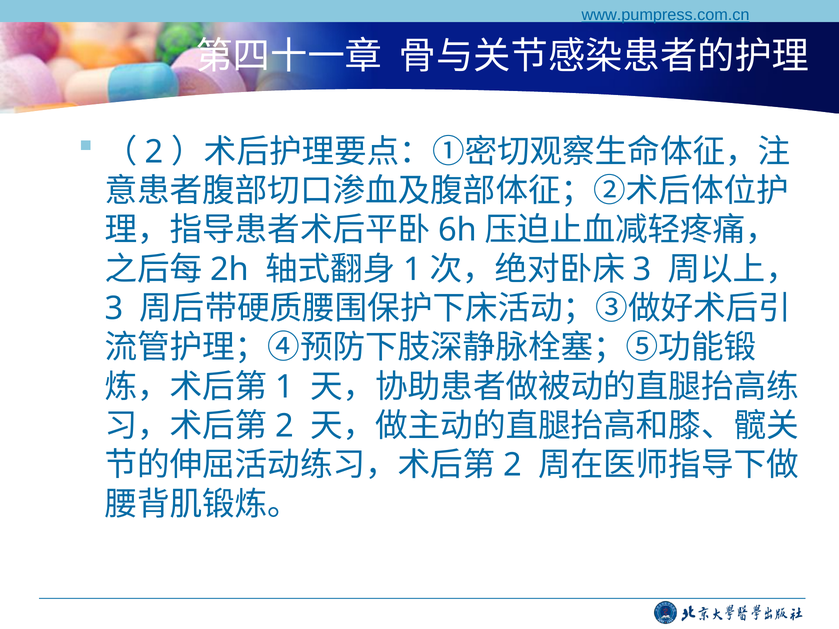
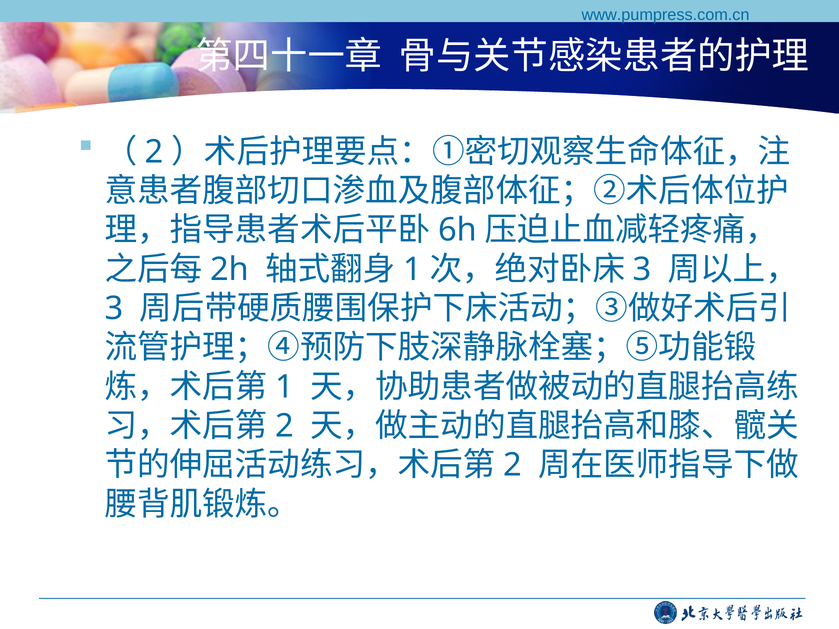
www.pumpress.com.cn underline: present -> none (666, 15)
